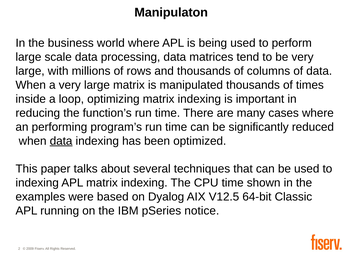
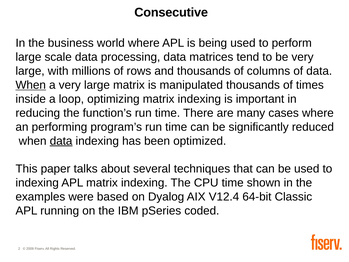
Manipulaton: Manipulaton -> Consecutive (171, 12)
When underline: none -> present (31, 85)
V12.5: V12.5 -> V12.4 (224, 197)
notice: notice -> coded (202, 211)
